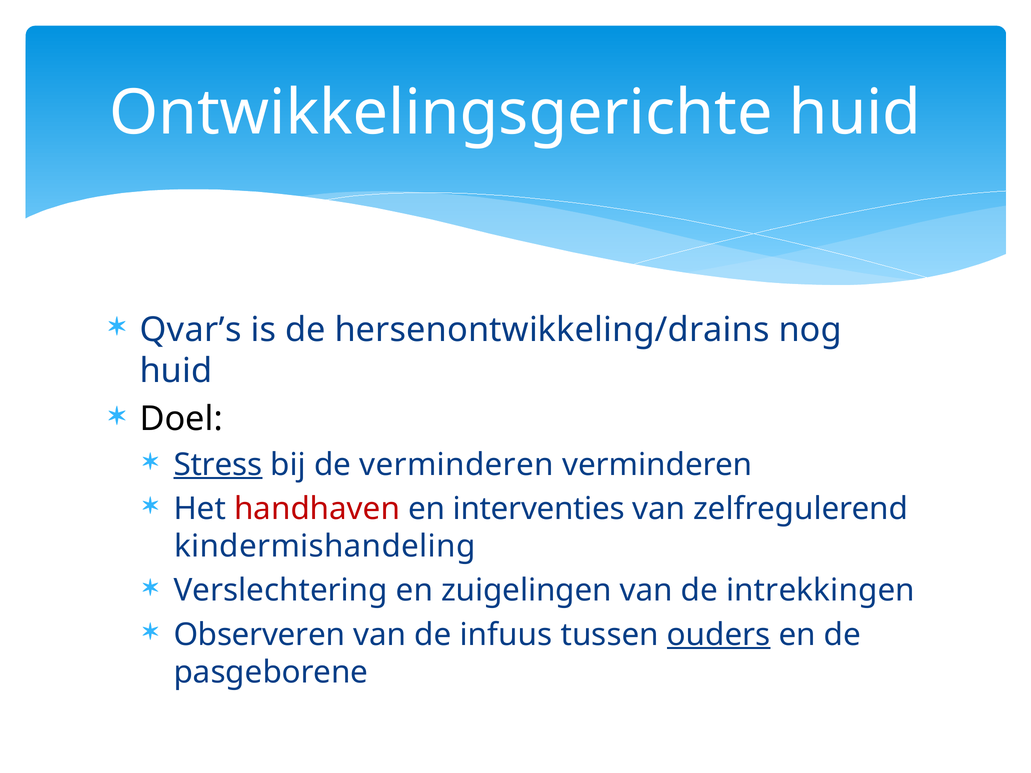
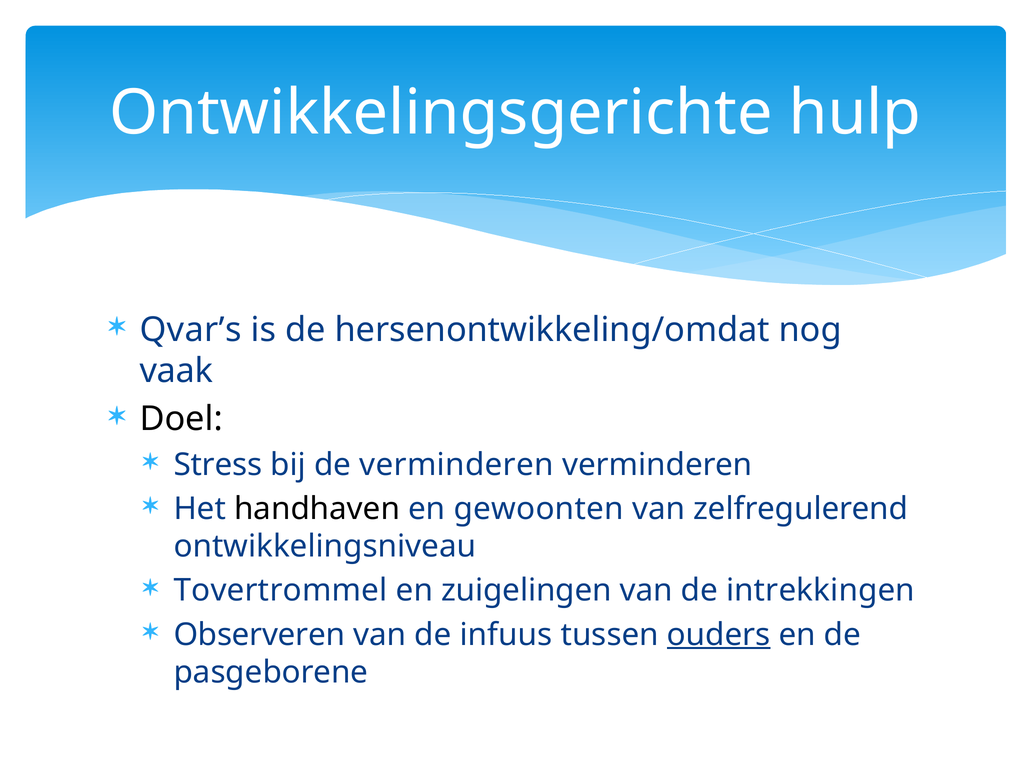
Ontwikkelingsgerichte huid: huid -> hulp (855, 113)
hersenontwikkeling/drains: hersenontwikkeling/drains -> hersenontwikkeling/omdat (552, 330)
huid: huid -> vaak (176, 371)
Stress underline: present -> none (218, 465)
handhaven colour: red -> black (317, 509)
interventies: interventies -> gewoonten (539, 509)
kindermishandeling: kindermishandeling -> ontwikkelingsniveau (325, 547)
Verslechtering: Verslechtering -> Tovertrommel (281, 591)
